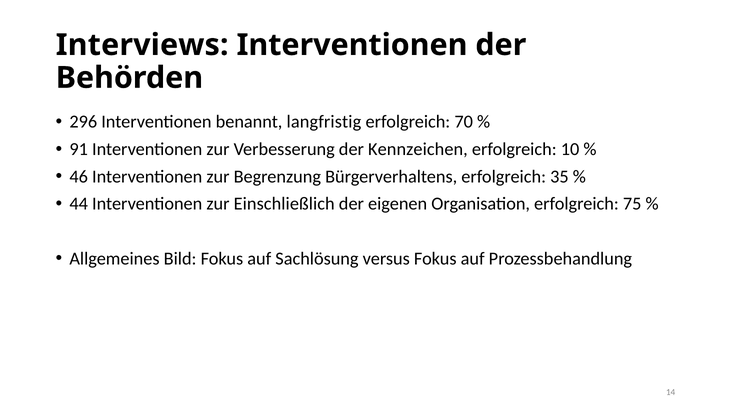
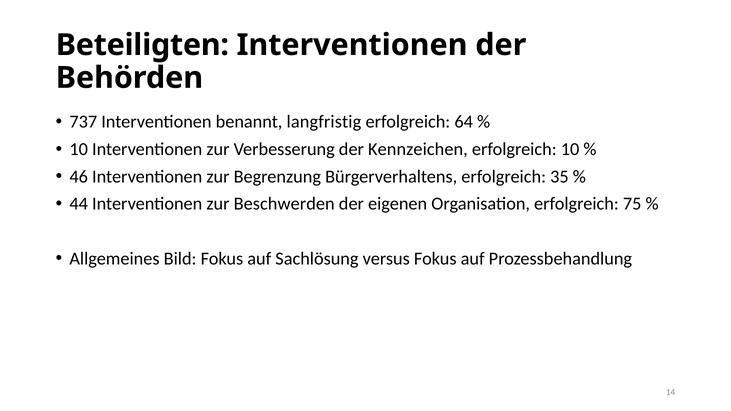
Interviews: Interviews -> Beteiligten (142, 45)
296: 296 -> 737 (83, 122)
70: 70 -> 64 (464, 122)
91: 91 -> 10 (79, 149)
Einschließlich: Einschließlich -> Beschwerden (284, 204)
